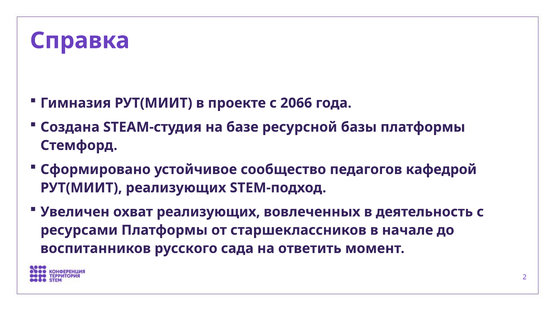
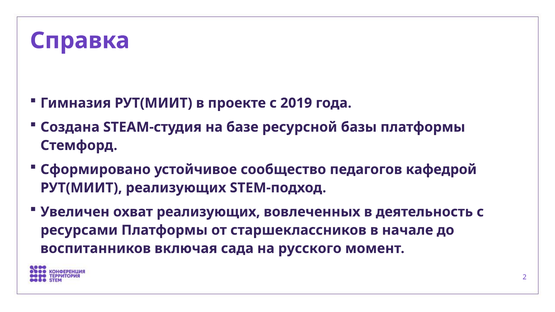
2066: 2066 -> 2019 (296, 103)
русского: русского -> включая (186, 249)
ответить: ответить -> русского (310, 249)
